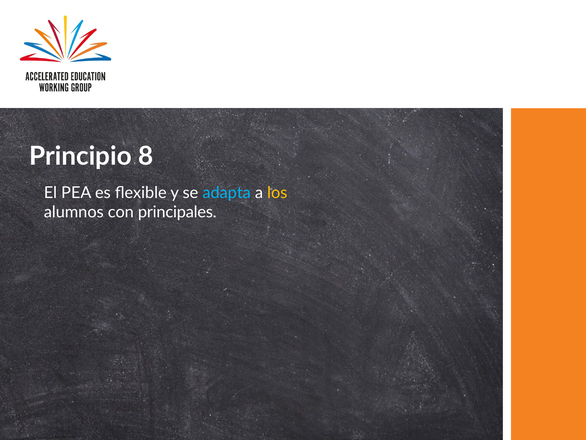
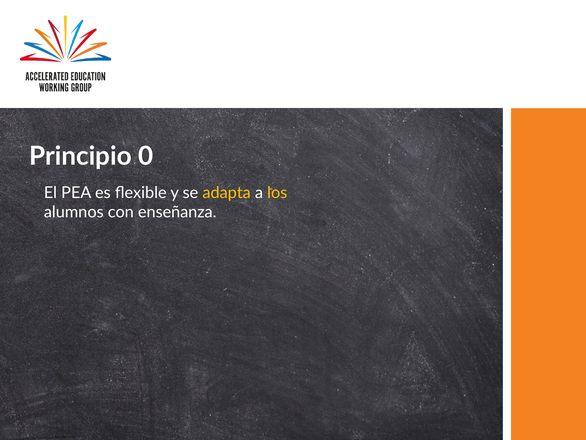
8: 8 -> 0 (146, 156)
adapta colour: light blue -> yellow (227, 192)
principales: principales -> enseñanza (177, 212)
